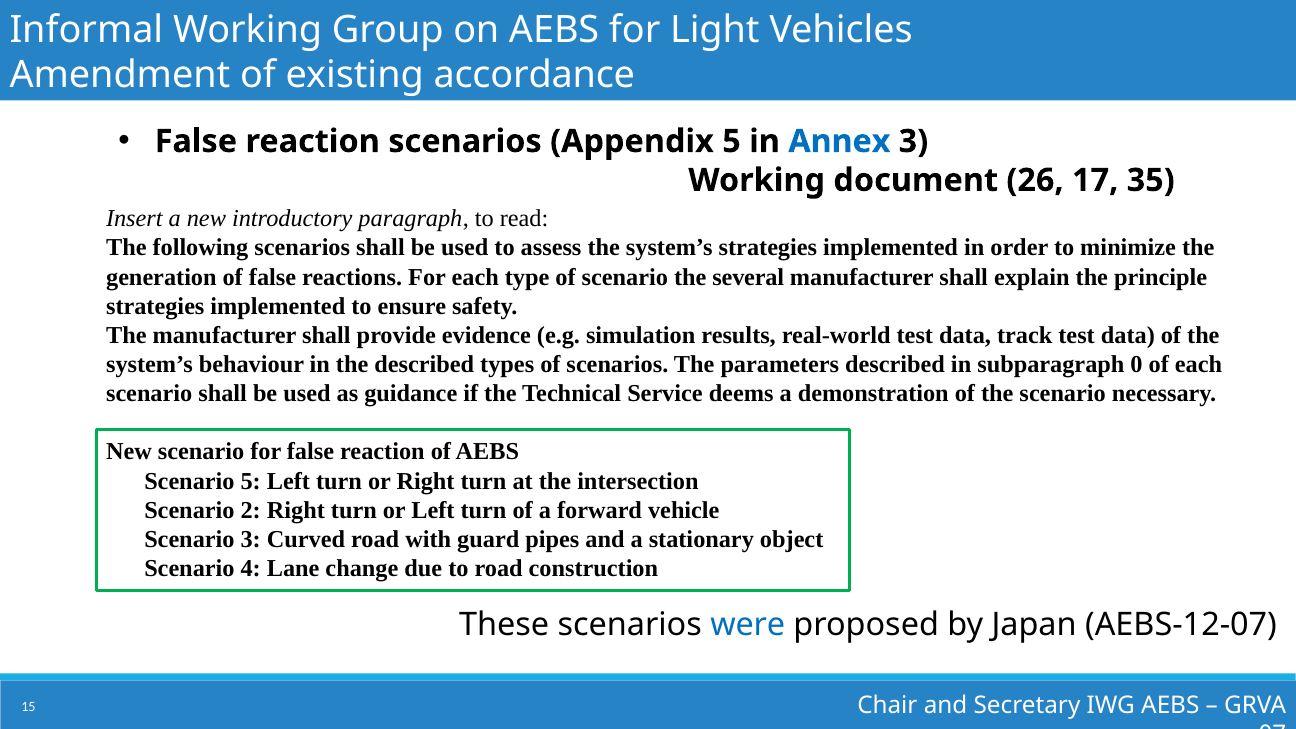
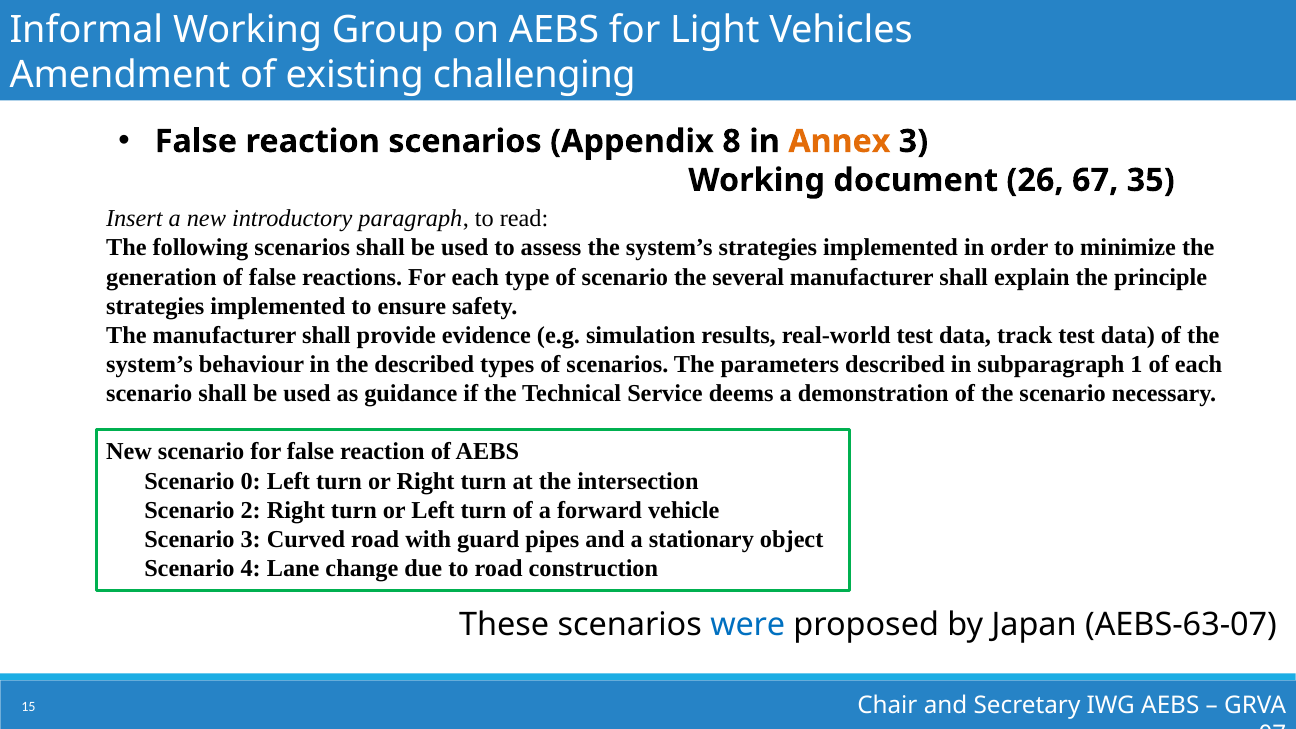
accordance: accordance -> challenging (534, 75)
Appendix 5: 5 -> 8 (732, 141)
Annex colour: blue -> orange (839, 141)
17: 17 -> 67 (1095, 180)
0: 0 -> 1 (1136, 364)
Scenario 5: 5 -> 0 (251, 481)
AEBS-12-07: AEBS-12-07 -> AEBS-63-07 (1181, 625)
